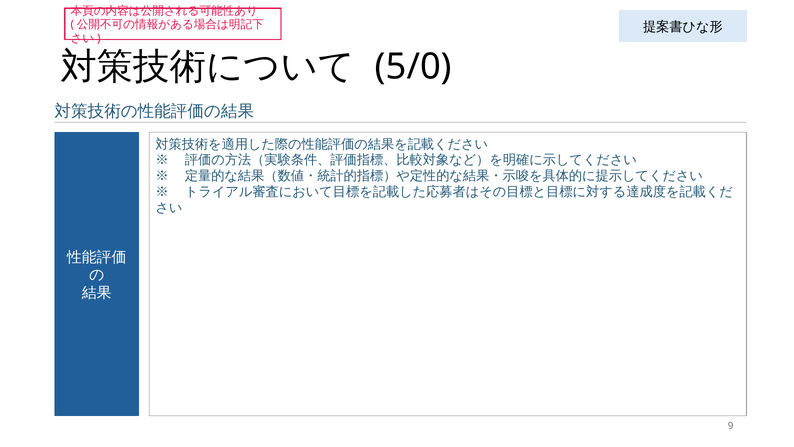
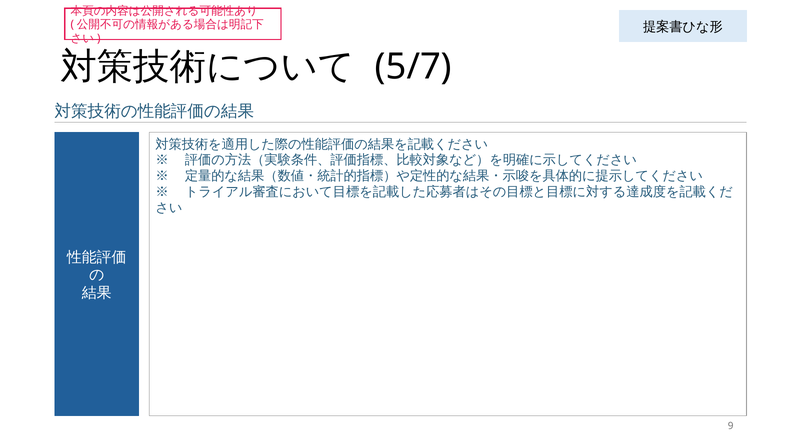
5/0: 5/0 -> 5/7 (413, 67)
